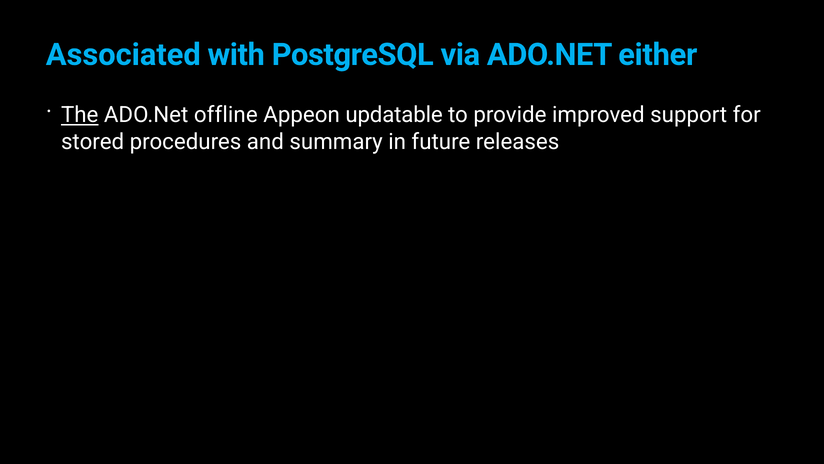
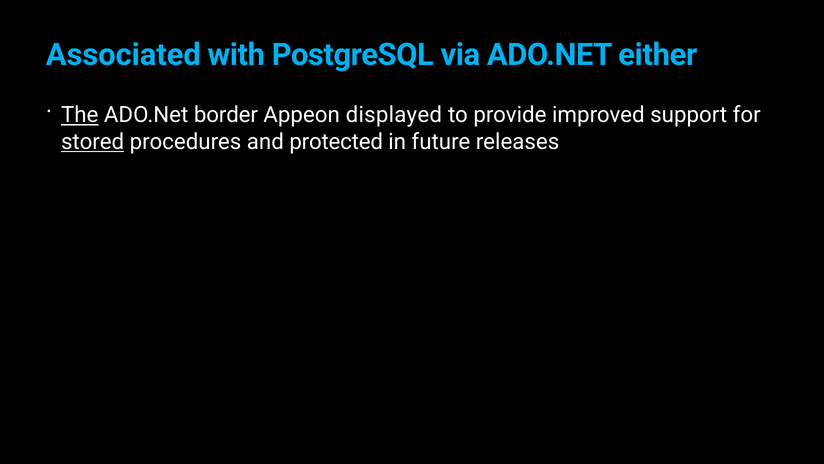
offline: offline -> border (226, 115)
updatable: updatable -> displayed (394, 115)
stored underline: none -> present (93, 142)
summary: summary -> protected (336, 142)
